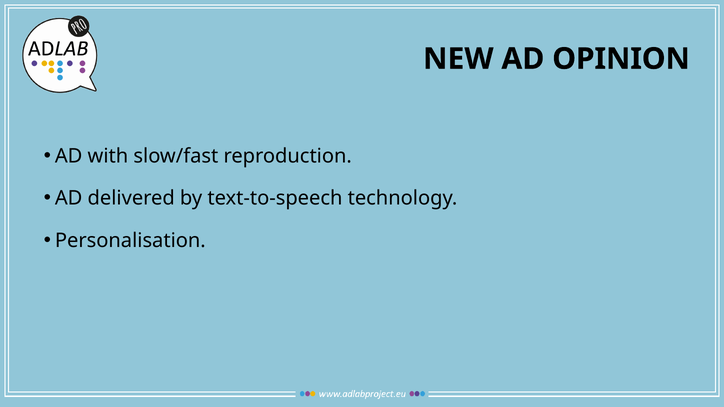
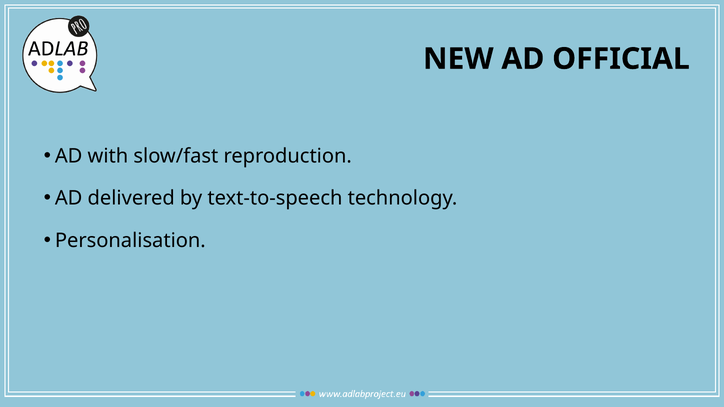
OPINION: OPINION -> OFFICIAL (621, 59)
